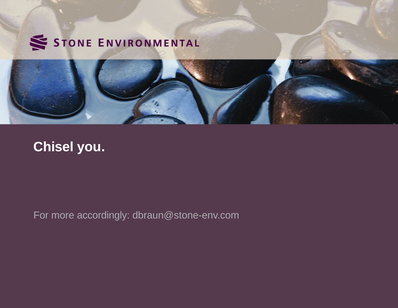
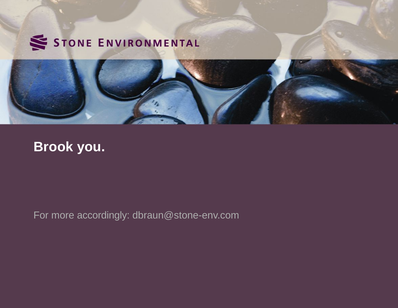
Chisel: Chisel -> Brook (53, 147)
